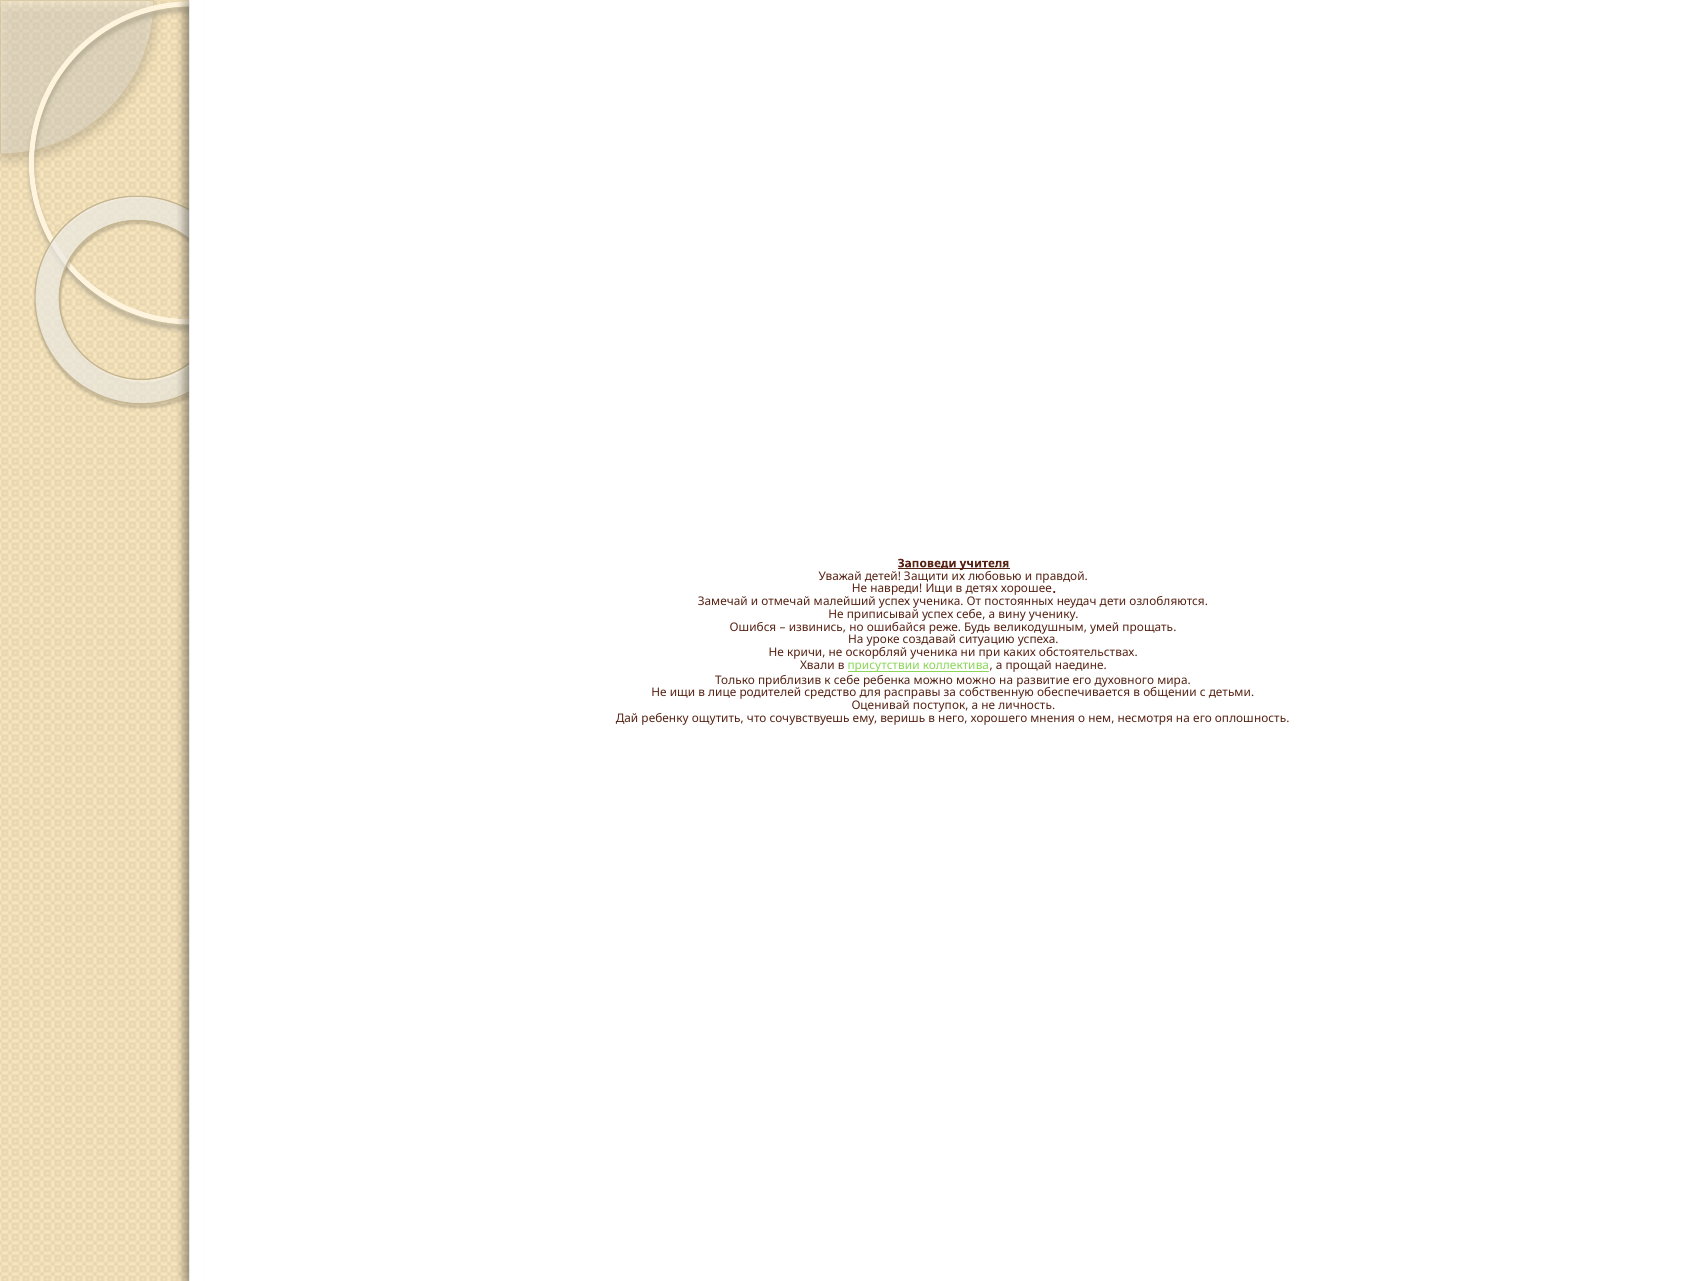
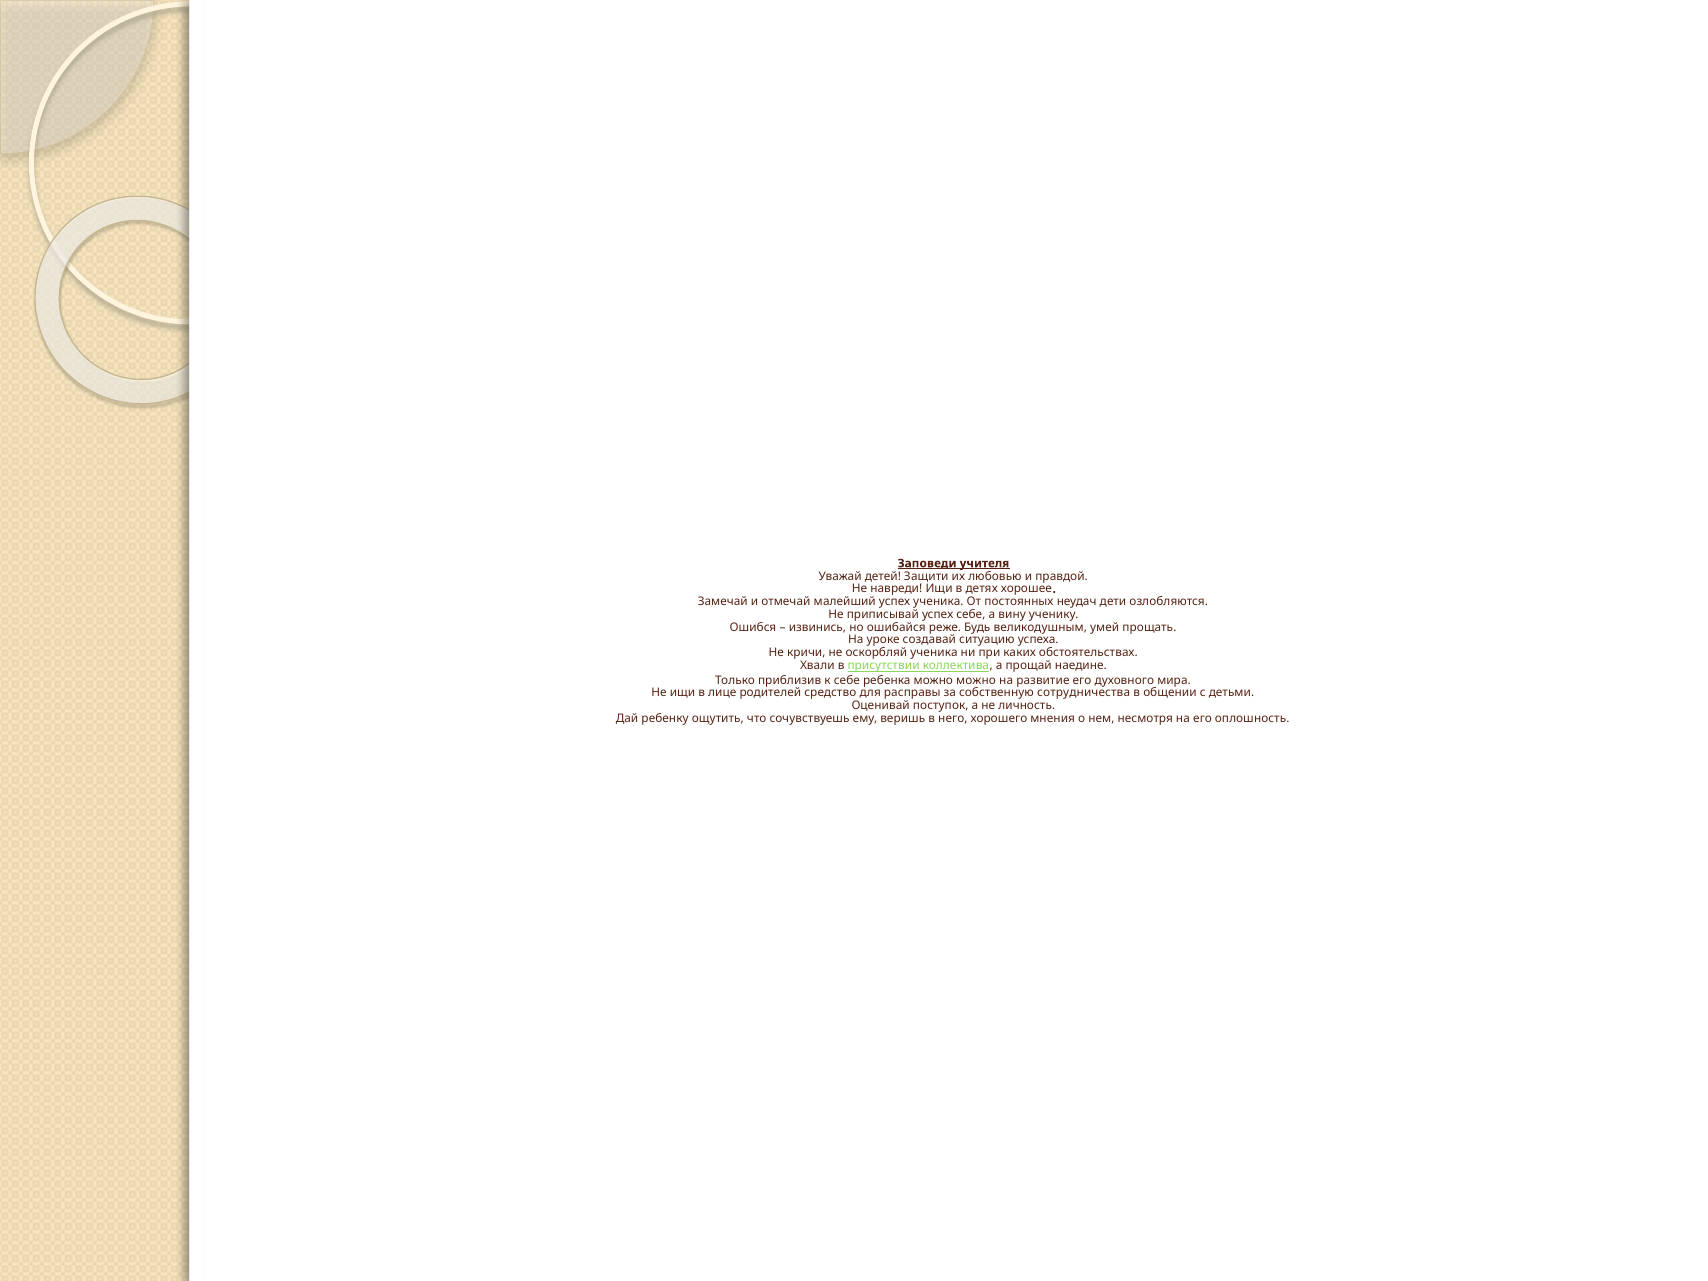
обеспечивается: обеспечивается -> сотрудничества (1084, 693)
